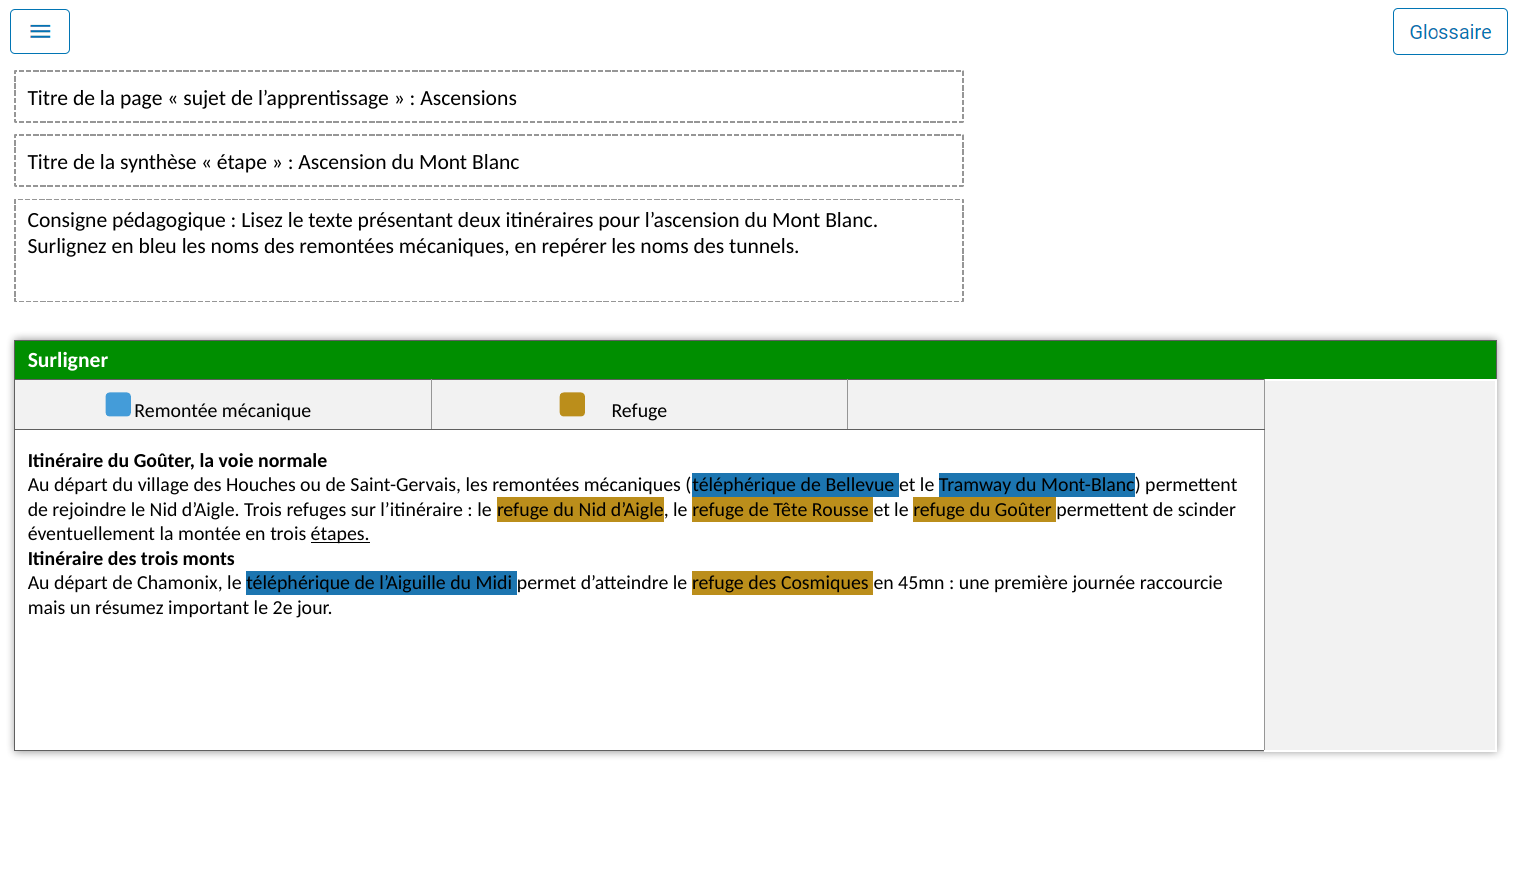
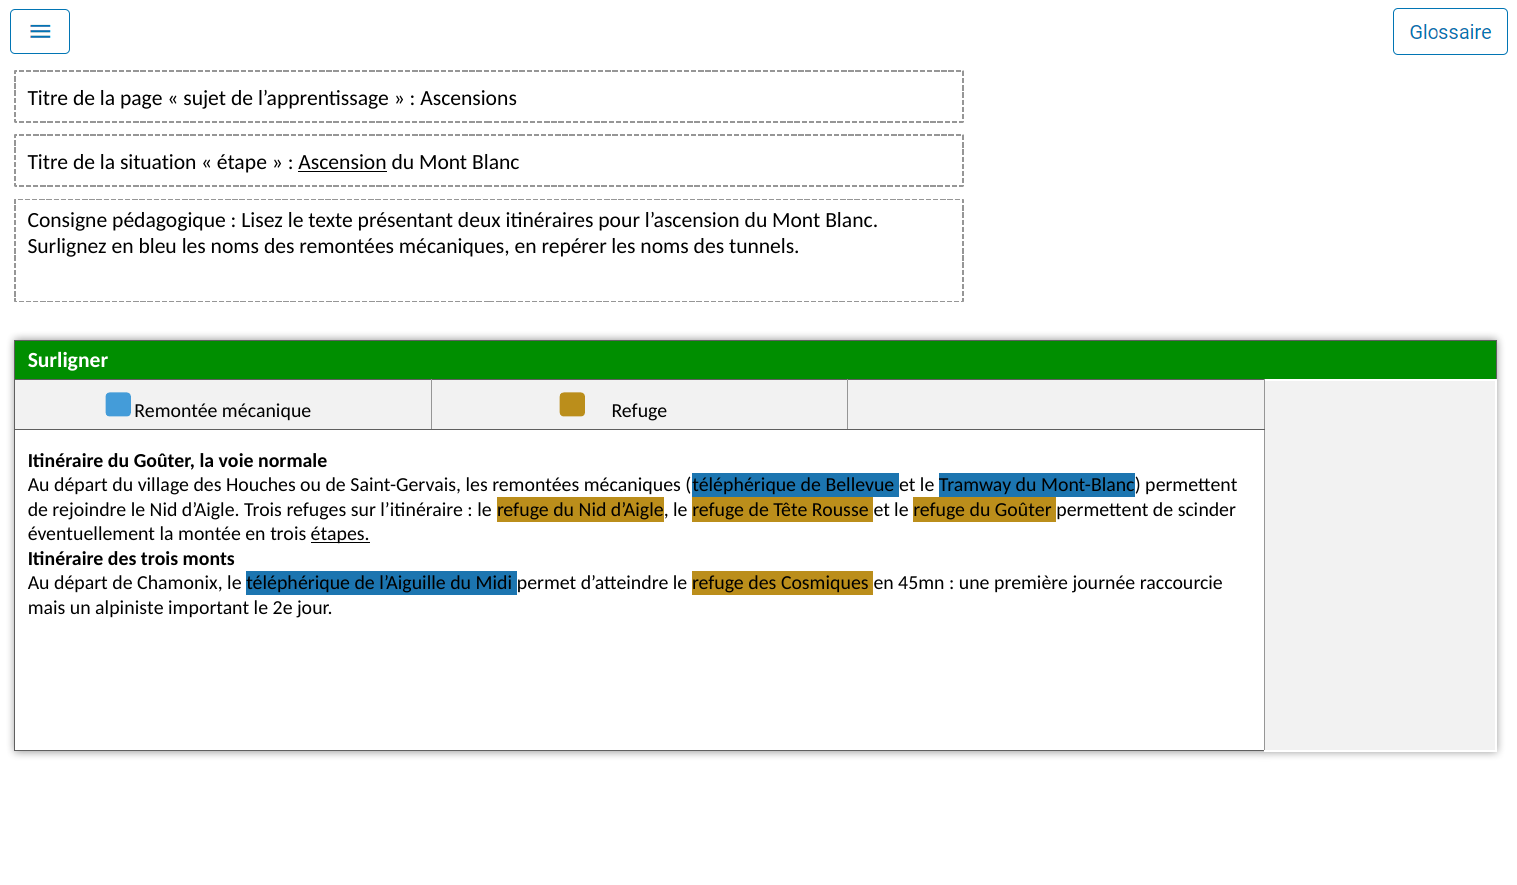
synthèse: synthèse -> situation (158, 162)
Ascension underline: none -> present (343, 162)
résumez: résumez -> alpiniste (129, 607)
